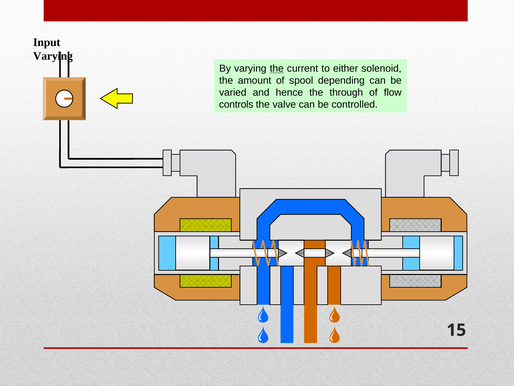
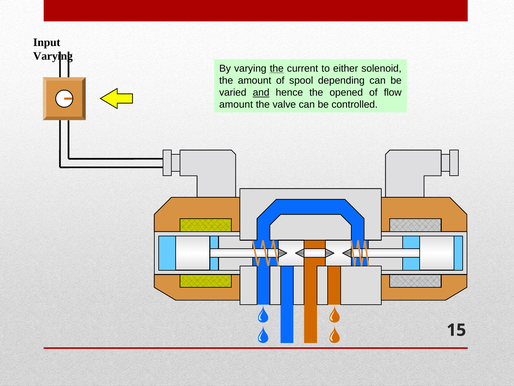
and underline: none -> present (261, 92)
through: through -> opened (346, 92)
controls: controls -> amount (236, 104)
